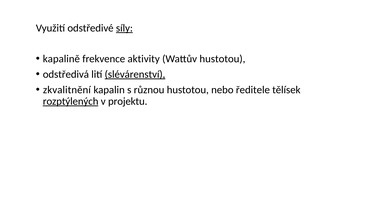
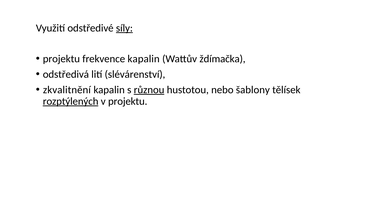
kapalině: kapalině -> projektu (61, 59)
frekvence aktivity: aktivity -> kapalin (144, 59)
Wattův hustotou: hustotou -> ždímačka (222, 59)
slévárenství underline: present -> none (135, 75)
různou underline: none -> present (149, 90)
ředitele: ředitele -> šablony (253, 90)
